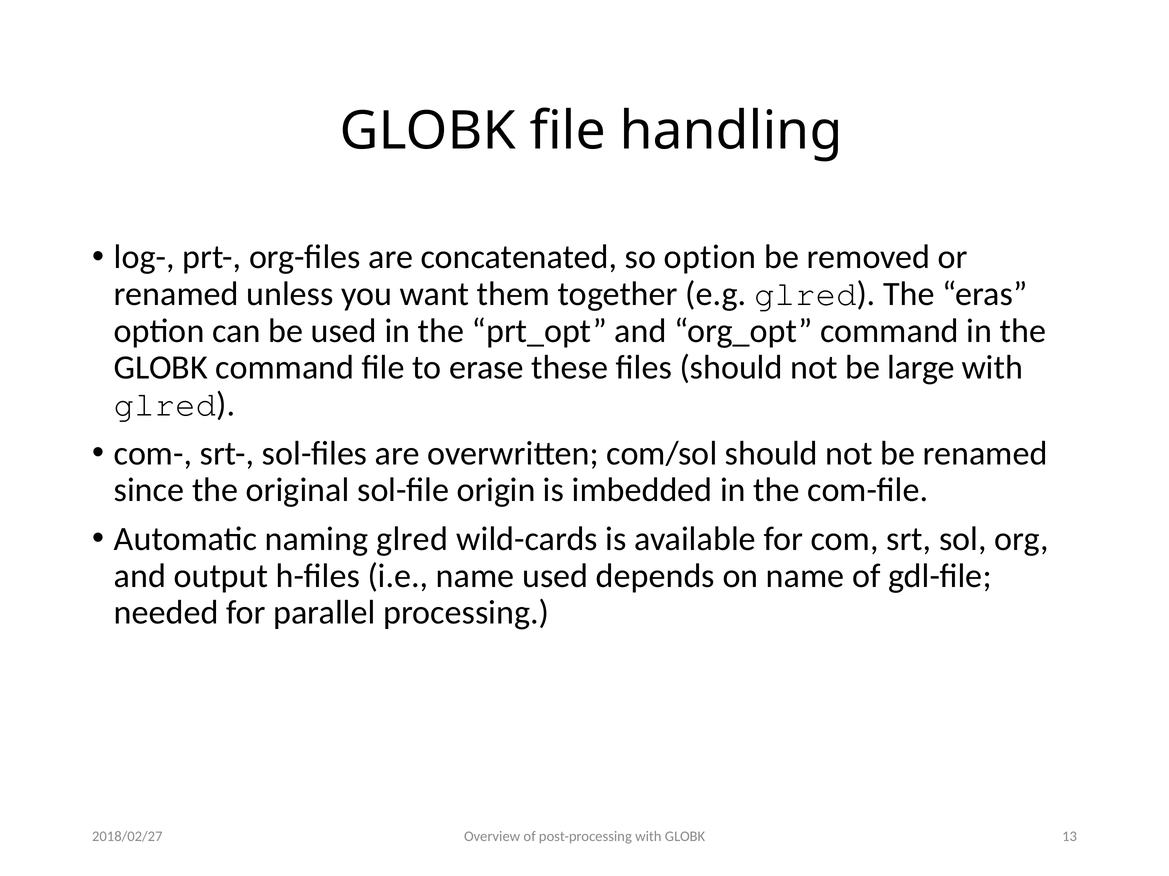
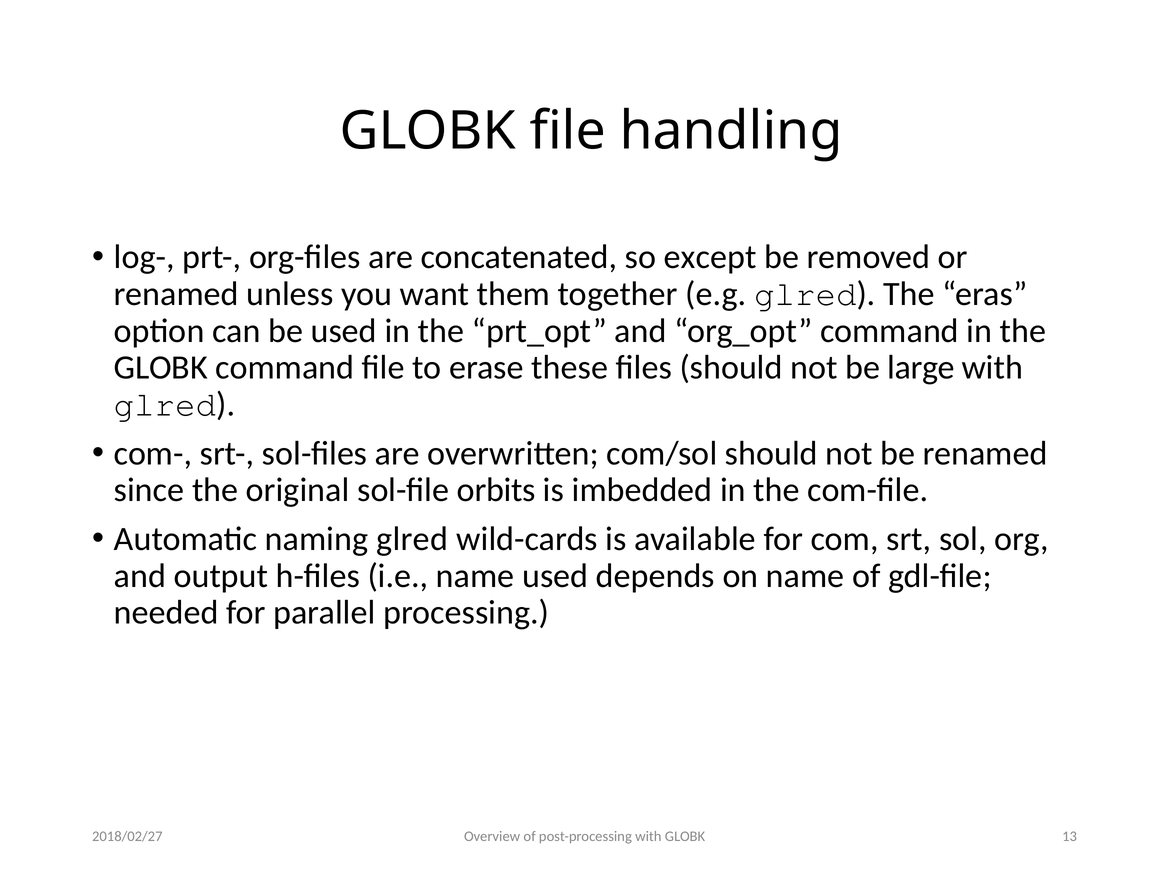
so option: option -> except (710, 257)
origin: origin -> orbits (496, 491)
